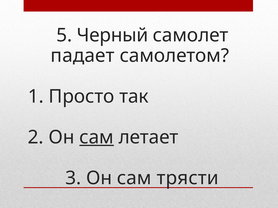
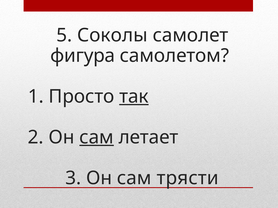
Черный: Черный -> Соколы (112, 35)
падает: падает -> фигура (83, 56)
так underline: none -> present (134, 97)
